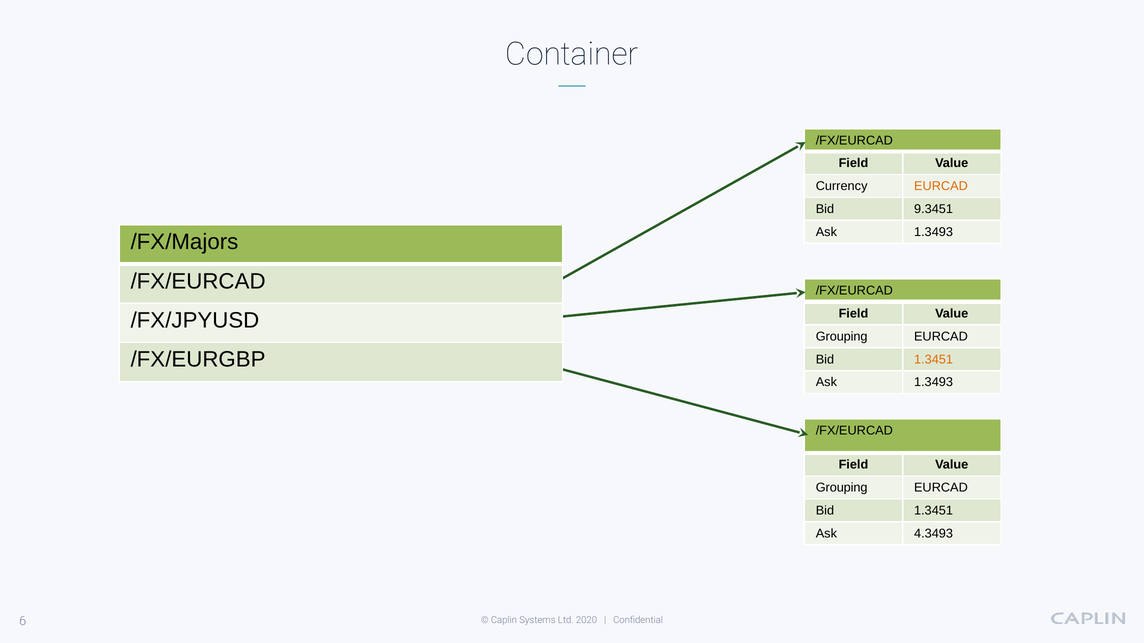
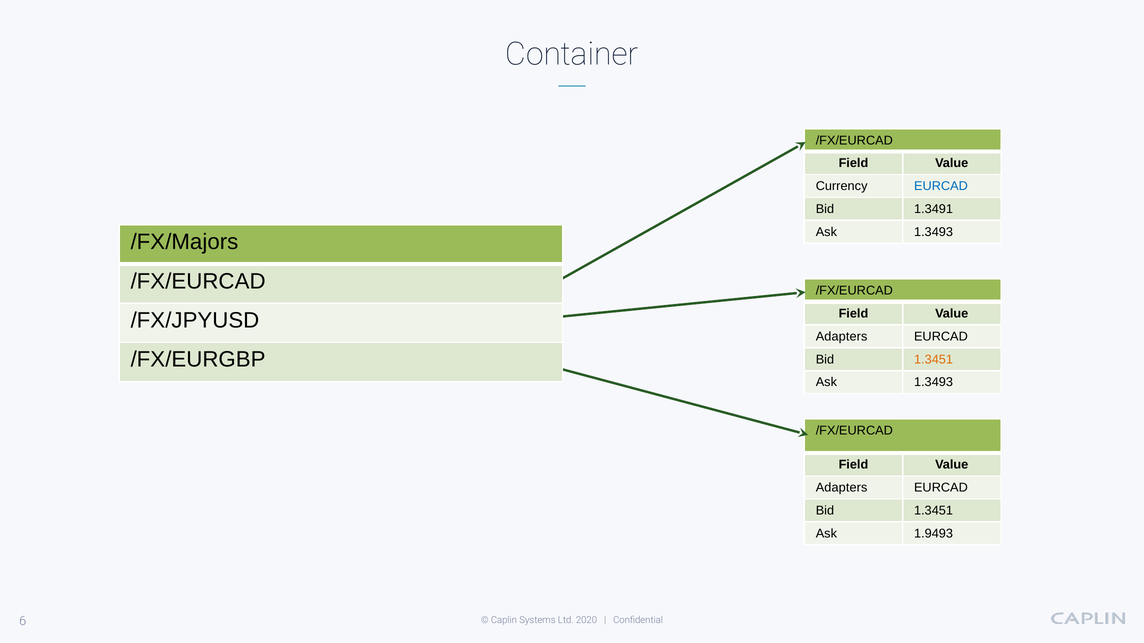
EURCAD colour: orange -> blue (941, 186)
9.3451: 9.3451 -> 1.3491 (934, 209)
Grouping: Grouping -> Adapters (842, 337)
Grouping: Grouping -> Adapters (842, 488)
4.3493: 4.3493 -> 1.9493 (934, 534)
